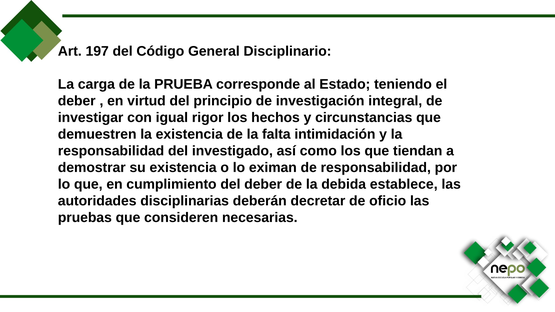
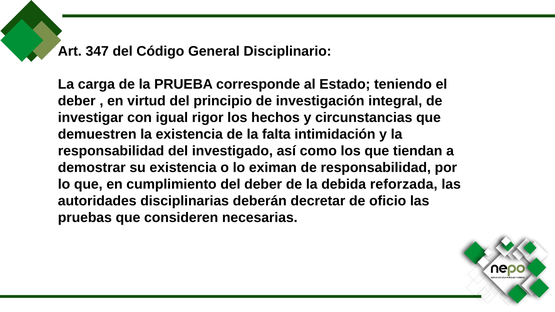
197: 197 -> 347 (97, 51)
establece: establece -> reforzada (404, 184)
